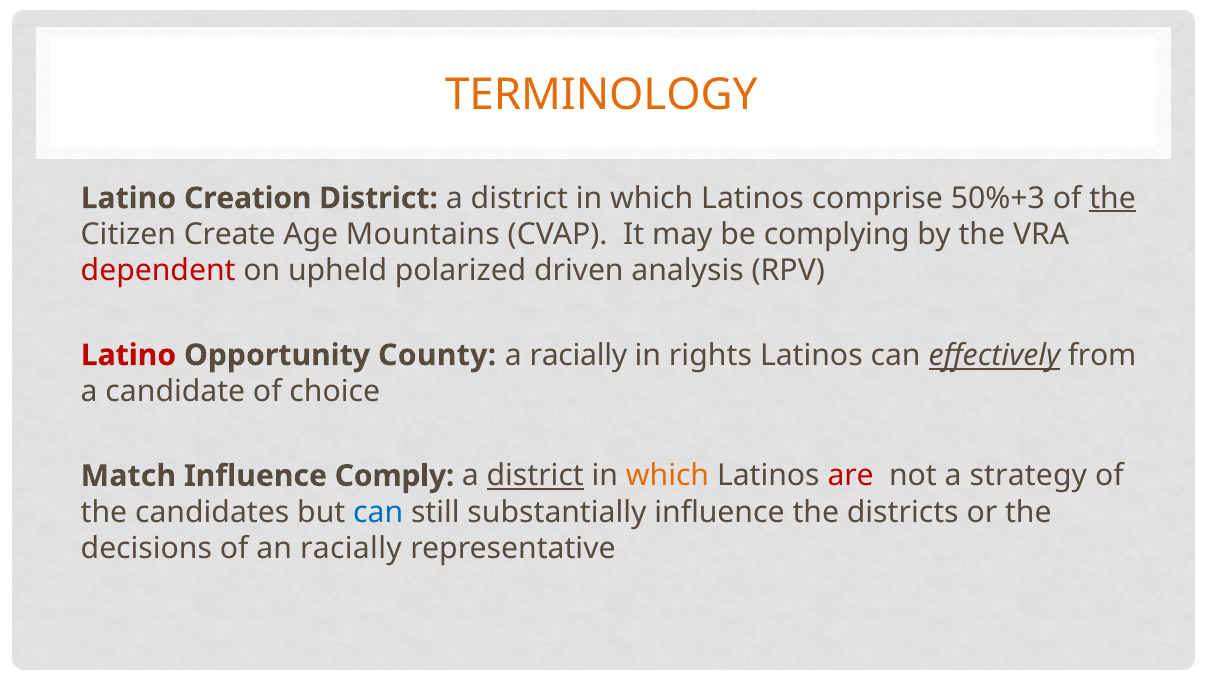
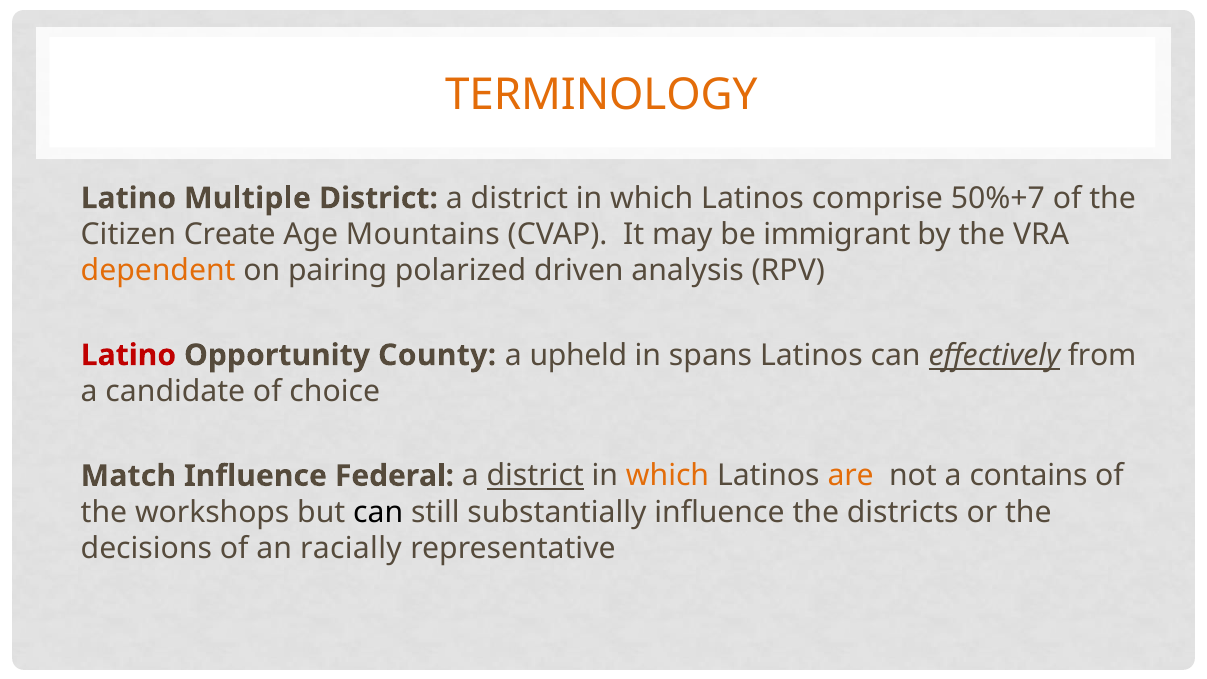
Creation: Creation -> Multiple (247, 198)
50%+3: 50%+3 -> 50%+7 (998, 198)
the underline: present -> none (1113, 198)
complying: complying -> immigrant (837, 234)
dependent colour: red -> orange (158, 271)
upheld: upheld -> pairing (338, 271)
a racially: racially -> upheld (578, 355)
rights: rights -> spans (711, 355)
Comply: Comply -> Federal (394, 476)
are colour: red -> orange (851, 476)
strategy: strategy -> contains (1029, 476)
candidates: candidates -> workshops (212, 512)
can colour: blue -> black (378, 512)
